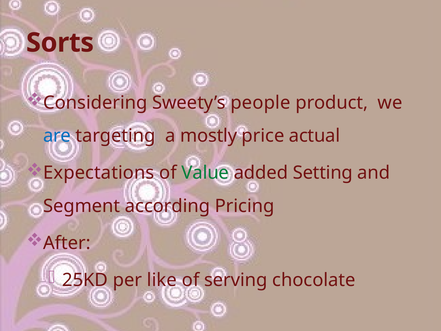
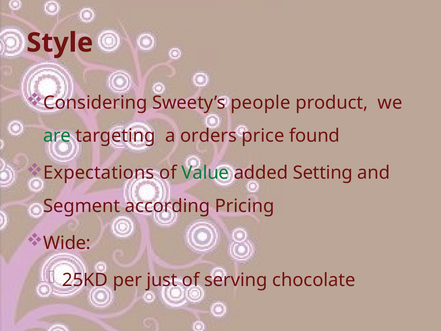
Sorts: Sorts -> Style (60, 43)
are colour: blue -> green (57, 136)
mostly: mostly -> orders (209, 136)
actual: actual -> found (314, 136)
After: After -> Wide (67, 243)
like: like -> just (162, 280)
